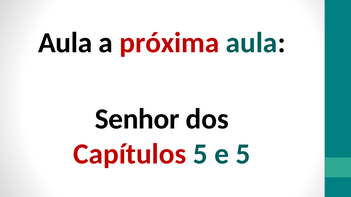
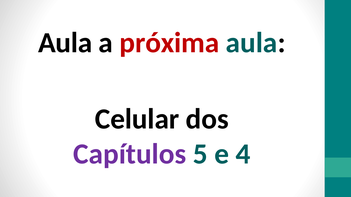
Senhor: Senhor -> Celular (137, 119)
Capítulos colour: red -> purple (130, 154)
e 5: 5 -> 4 (243, 154)
